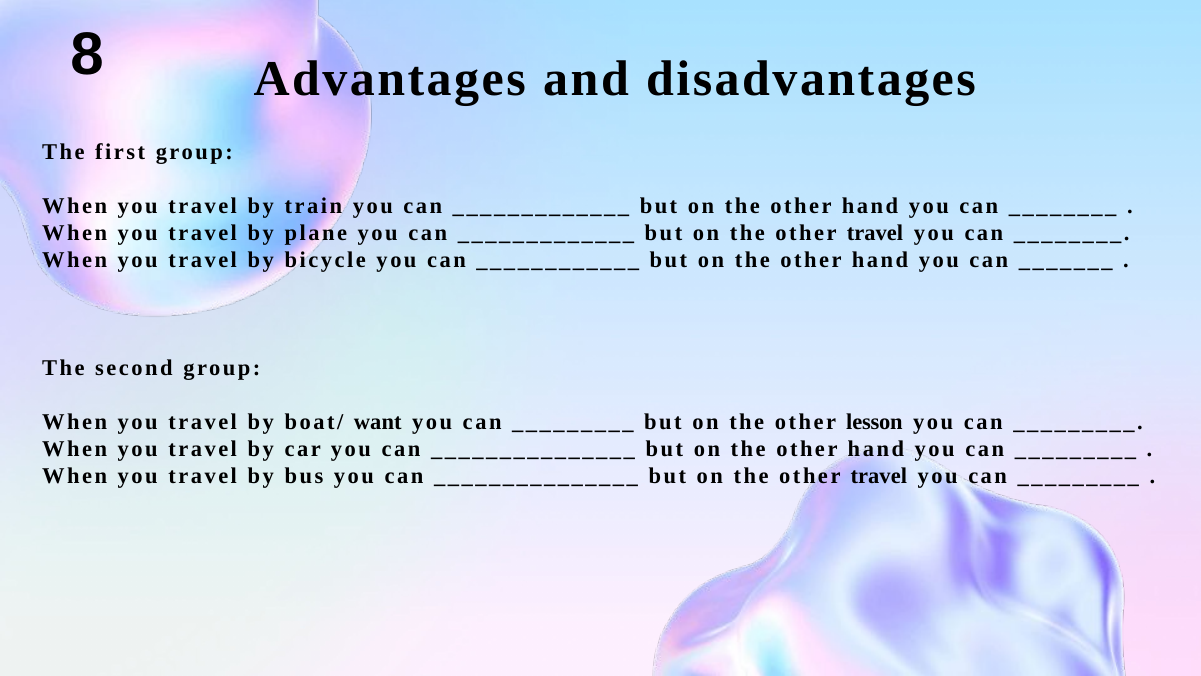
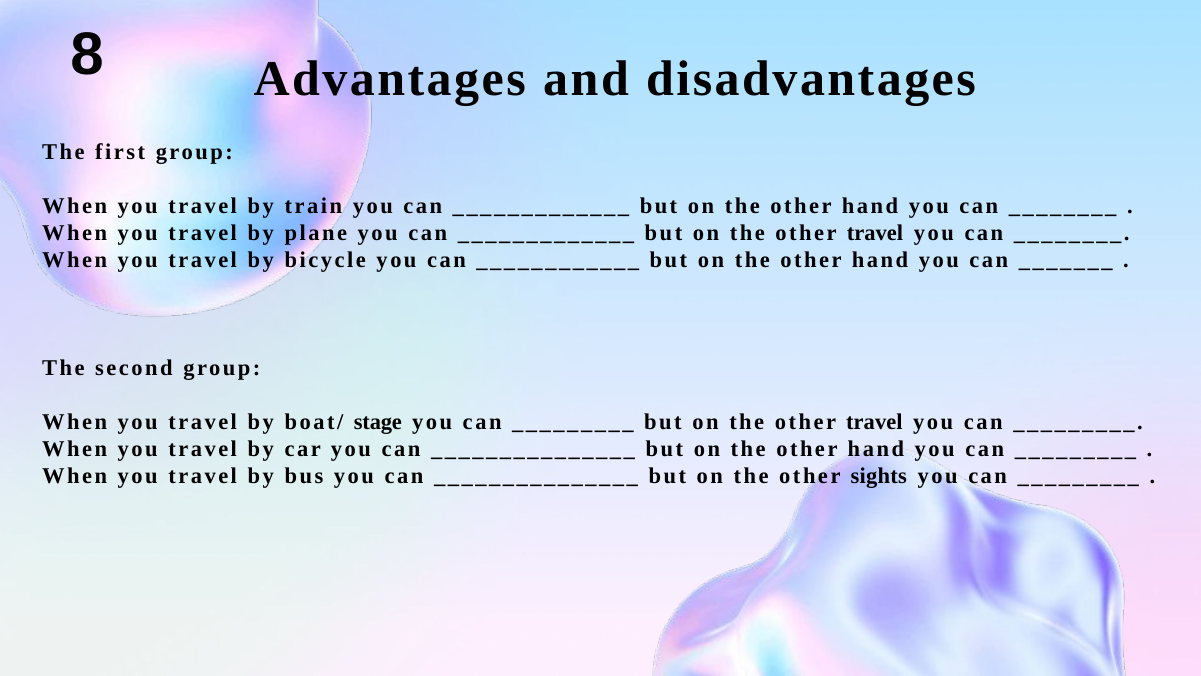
want: want -> stage (378, 422)
lesson: lesson -> travel (874, 422)
travel: travel -> sights (879, 476)
